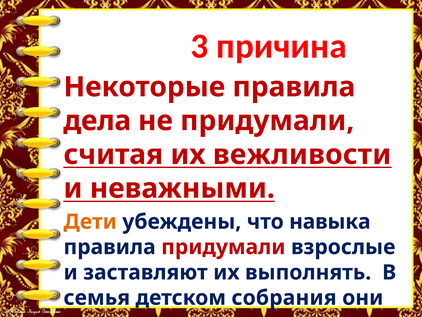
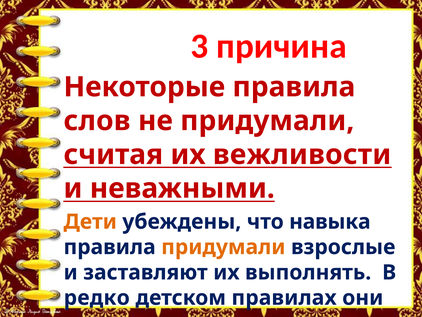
дела: дела -> слов (97, 121)
придумали colour: red -> orange (223, 247)
семья: семья -> редко (97, 297)
собрания: собрания -> правилах (284, 297)
